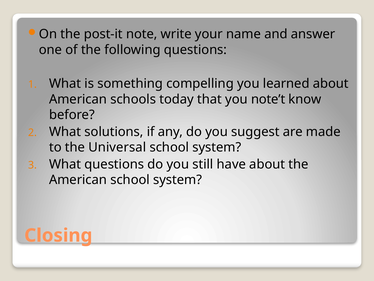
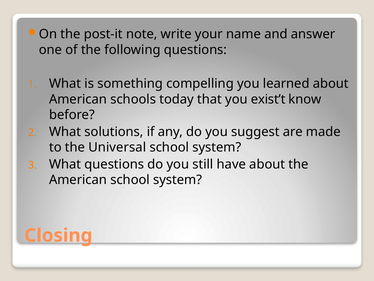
note’t: note’t -> exist’t (268, 99)
